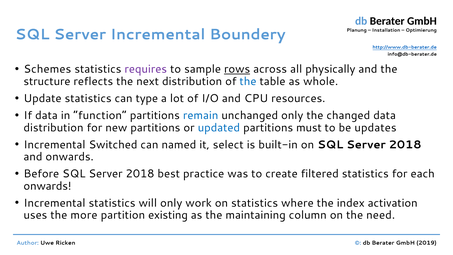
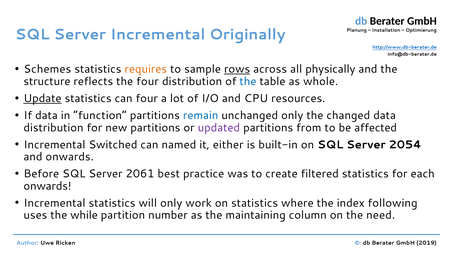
Boundery: Boundery -> Originally (248, 34)
requires colour: purple -> orange (146, 69)
the next: next -> four (148, 81)
Update underline: none -> present (43, 98)
can type: type -> four (147, 98)
updated colour: blue -> purple (219, 128)
must: must -> from (309, 128)
updates: updates -> affected (376, 128)
select: select -> either (228, 144)
on SQL Server 2018: 2018 -> 2054 (405, 144)
Before SQL Server 2018: 2018 -> 2061 (140, 174)
activation: activation -> following (393, 203)
more: more -> while (84, 215)
existing: existing -> number (168, 215)
